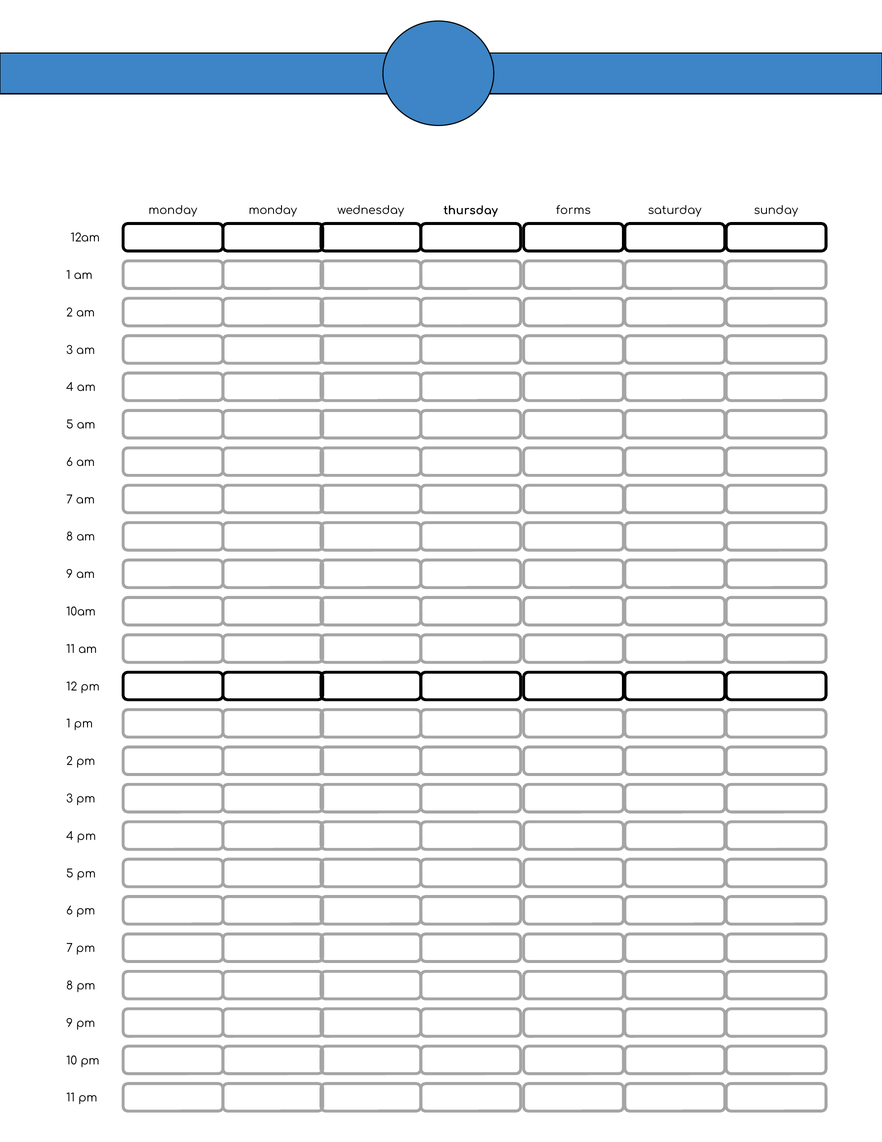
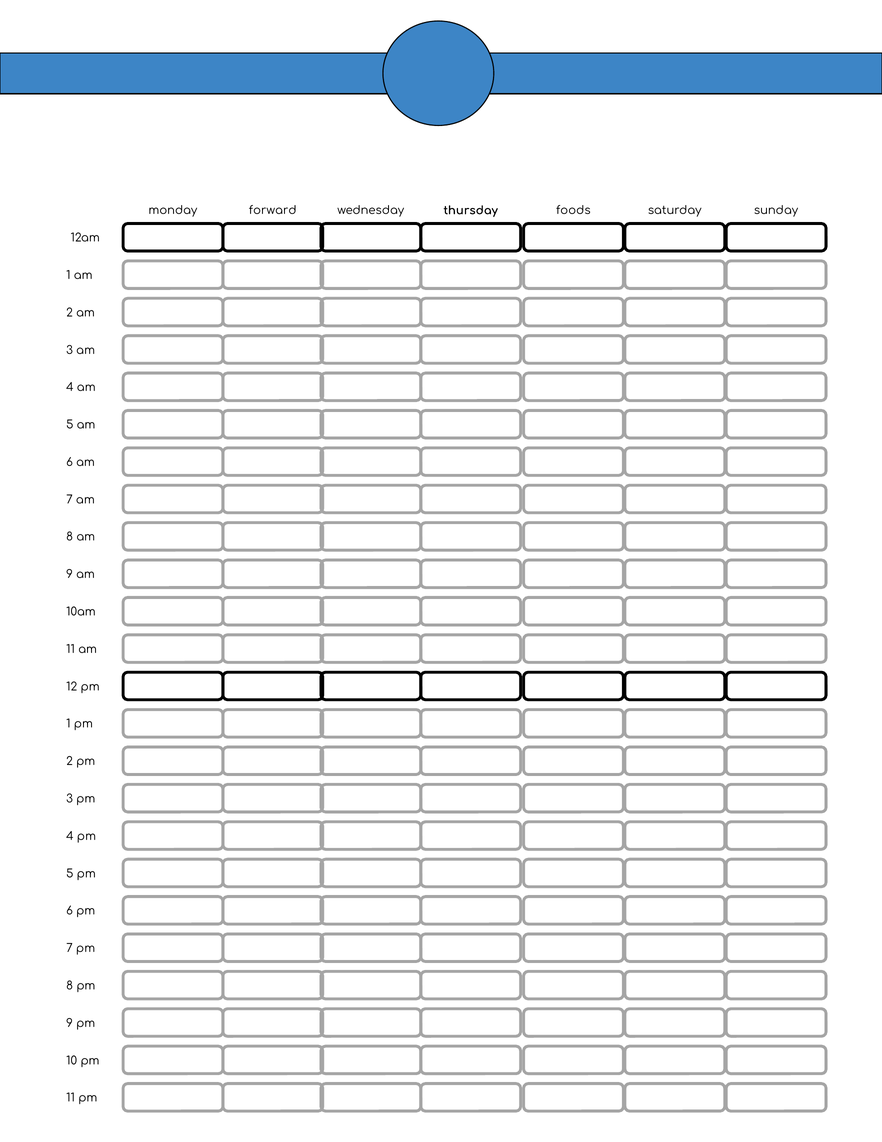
monday monday: monday -> forward (273, 210)
forms: forms -> foods (573, 210)
